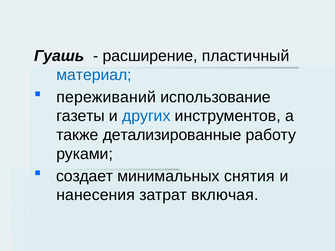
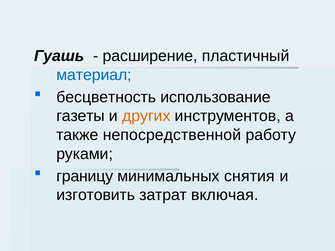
переживаний: переживаний -> бесцветность (106, 97)
других colour: blue -> orange (146, 116)
детализированные: детализированные -> непосредственной (172, 135)
создает: создает -> границу (85, 176)
нанесения: нанесения -> изготовить (96, 195)
